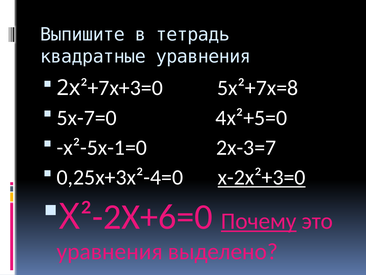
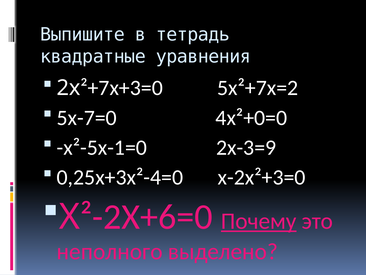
5х²+7х=8: 5х²+7х=8 -> 5х²+7х=2 (258, 88)
4х²+5=0: 4х²+5=0 -> 4х²+0=0 (251, 118)
2х-3=7: 2х-3=7 -> 2х-3=9 (246, 147)
х-2х²+3=0 underline: present -> none (262, 177)
уравнения: уравнения -> неполного (110, 251)
